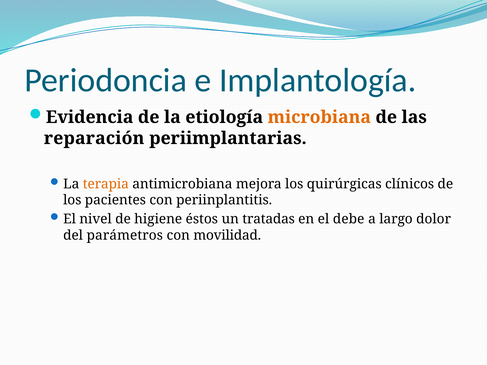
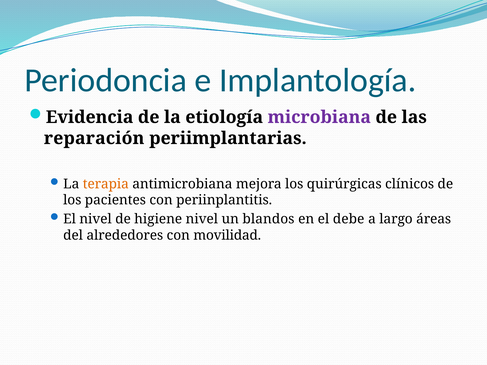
microbiana colour: orange -> purple (319, 117)
higiene éstos: éstos -> nivel (202, 219)
tratadas: tratadas -> blandos (268, 219)
dolor: dolor -> áreas (434, 219)
parámetros: parámetros -> alrededores (125, 235)
